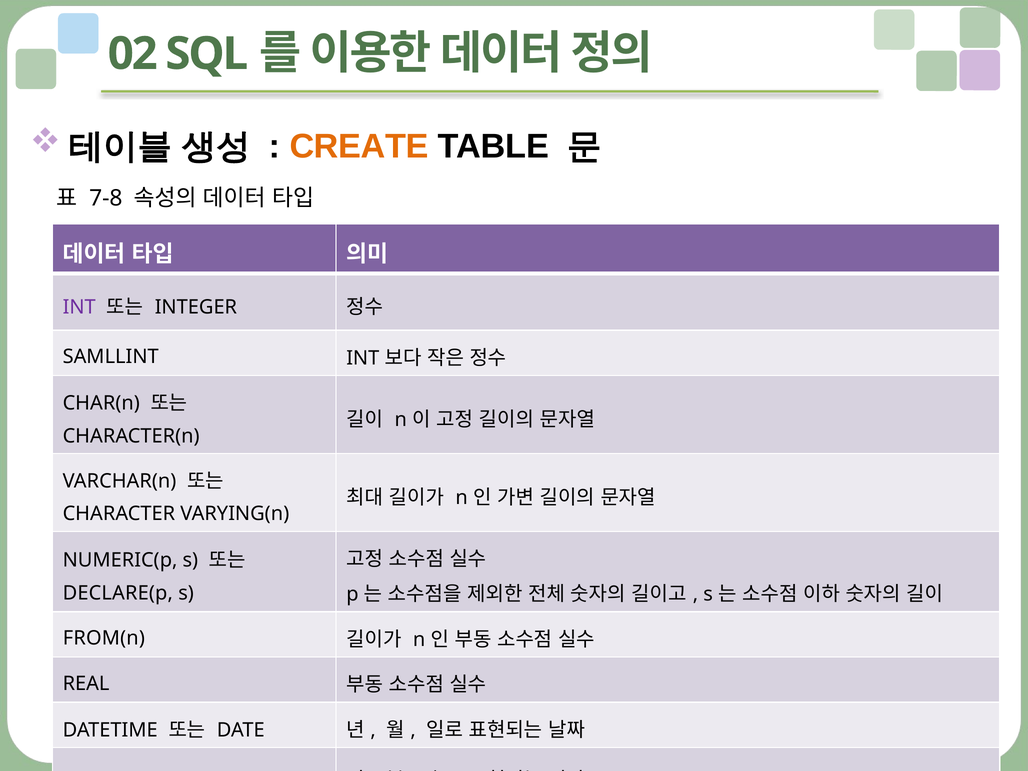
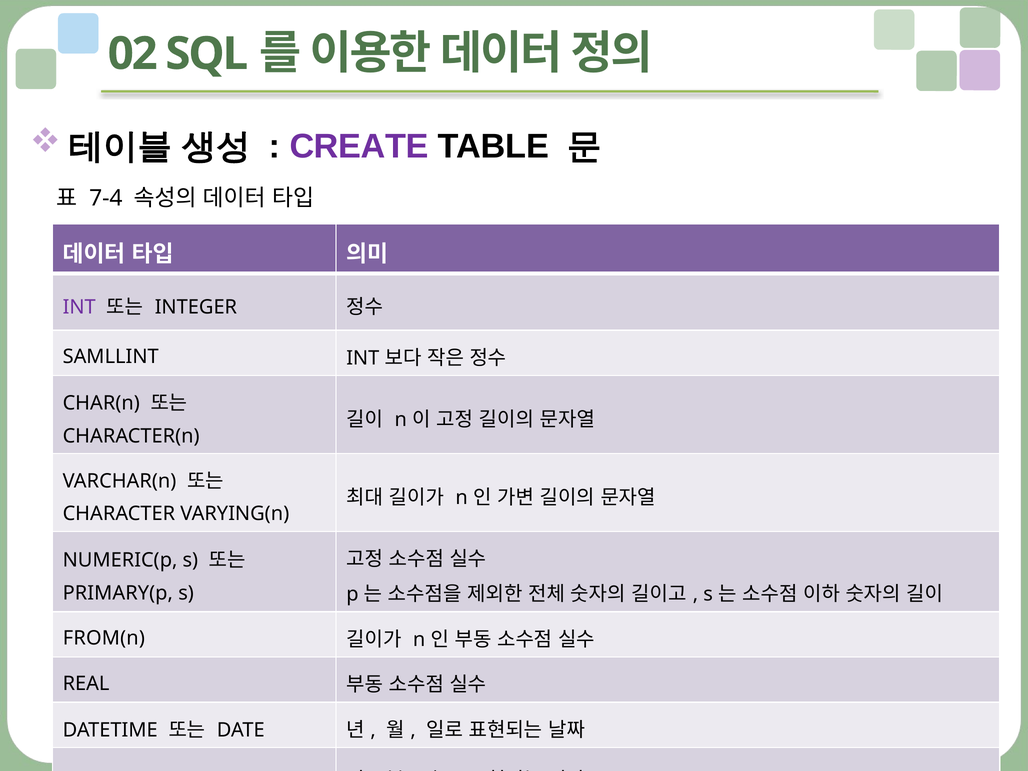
CREATE colour: orange -> purple (359, 146)
7-8: 7-8 -> 7-4 (106, 198)
DECLARE(p: DECLARE(p -> PRIMARY(p (118, 593)
